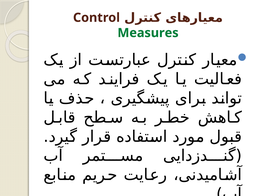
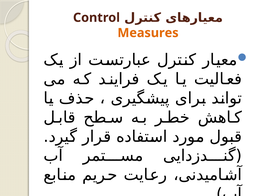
Measures colour: green -> orange (148, 33)
